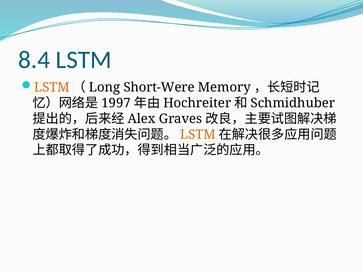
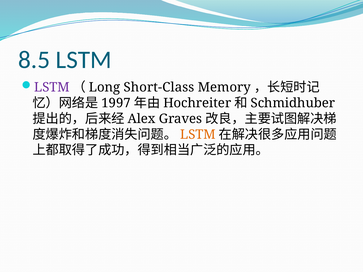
8.4: 8.4 -> 8.5 (34, 60)
LSTM colour: orange -> purple (52, 87)
Short-Were: Short-Were -> Short-Class (159, 87)
